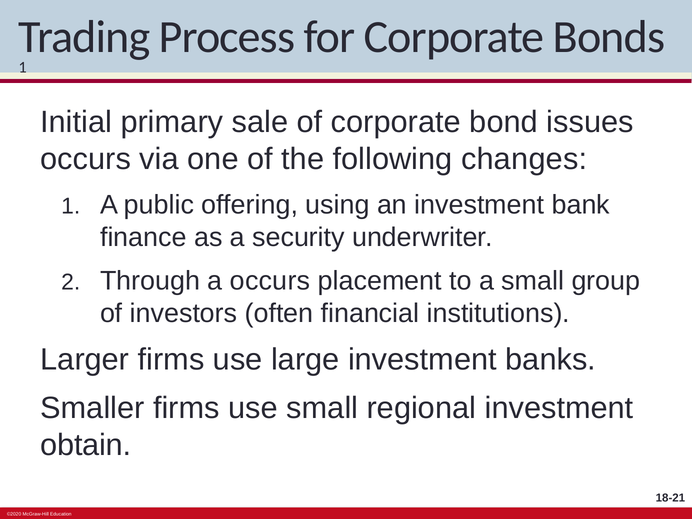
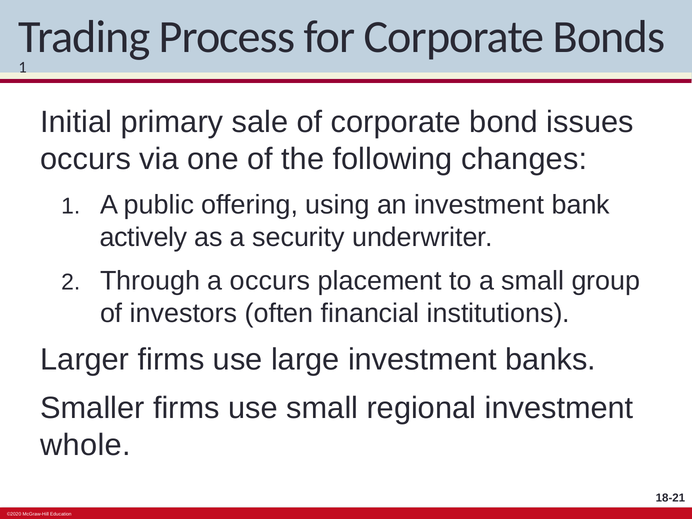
finance: finance -> actively (143, 237)
obtain: obtain -> whole (86, 445)
